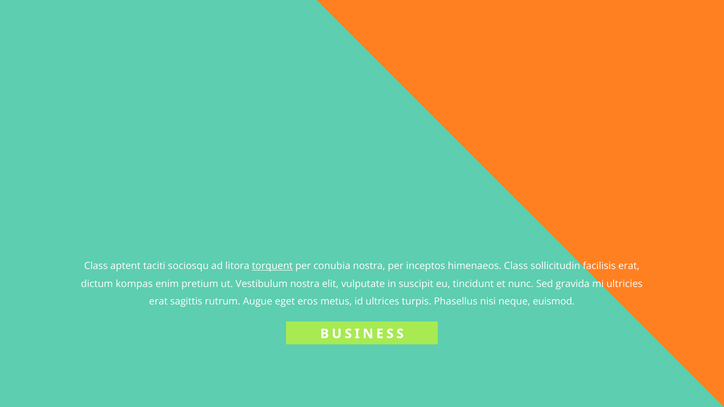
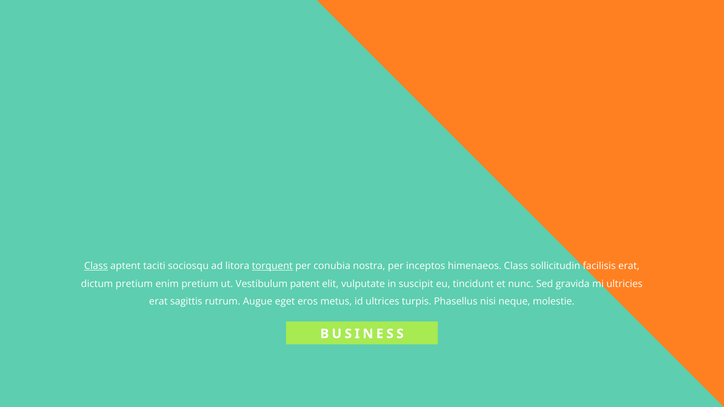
Class underline: none -> present (96, 266)
dictum kompas: kompas -> pretium (134, 284)
Vestibulum nostra: nostra -> patent (305, 284)
euismod: euismod -> molestie (554, 302)
